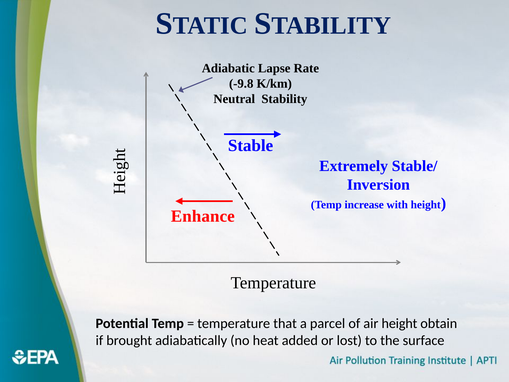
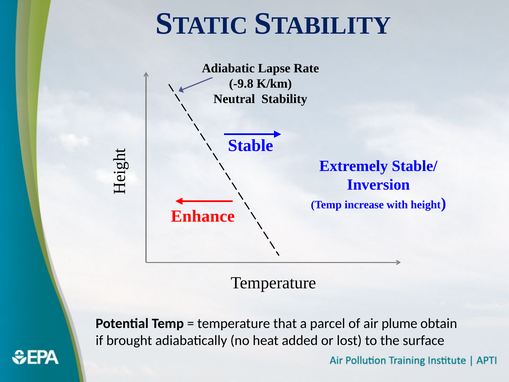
air height: height -> plume (399, 323)
